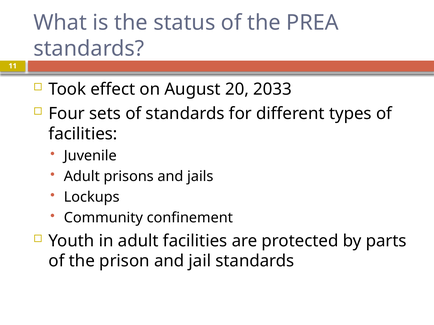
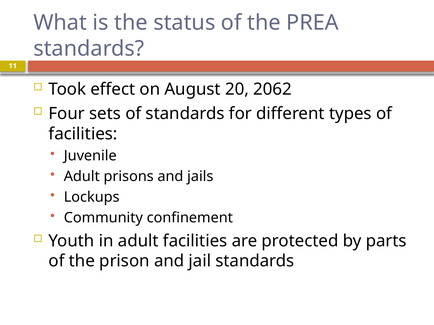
2033: 2033 -> 2062 (273, 89)
